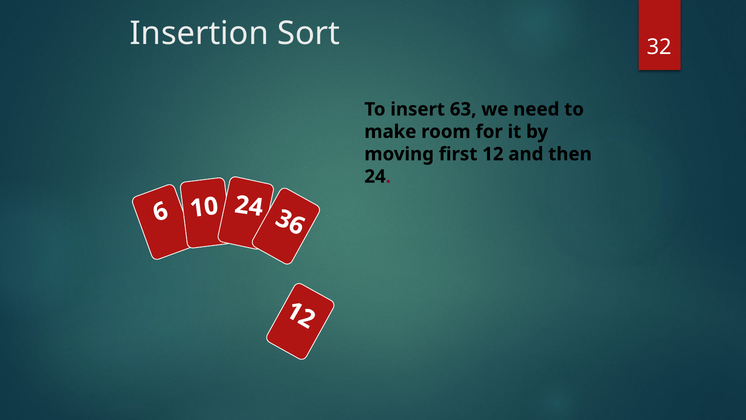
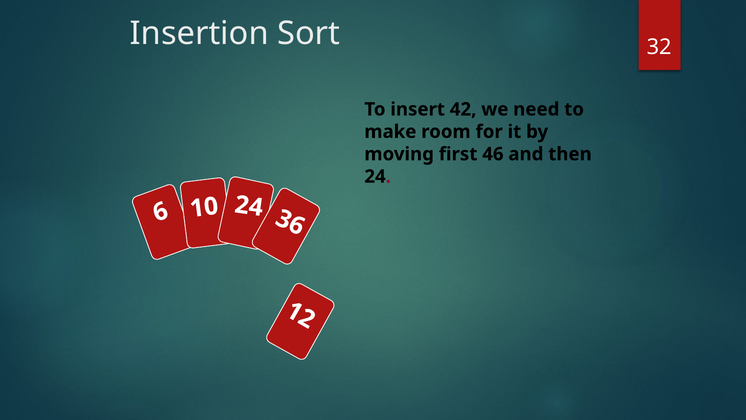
63: 63 -> 42 (463, 109)
12: 12 -> 46 (493, 154)
